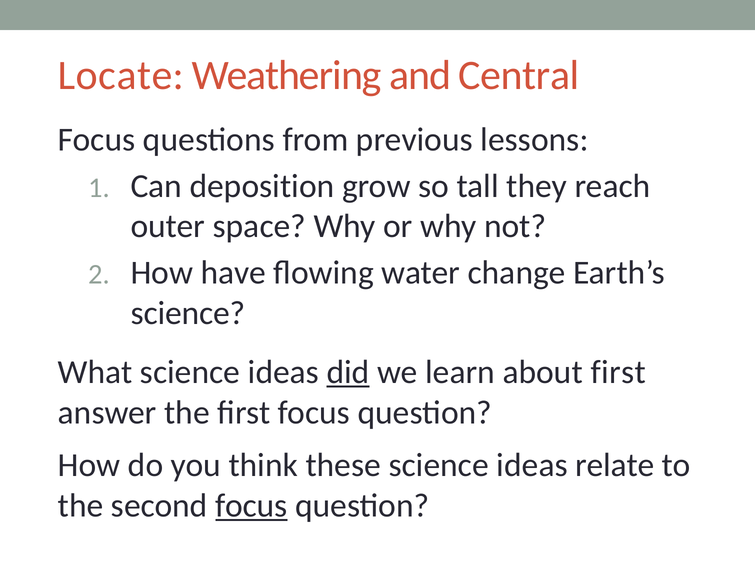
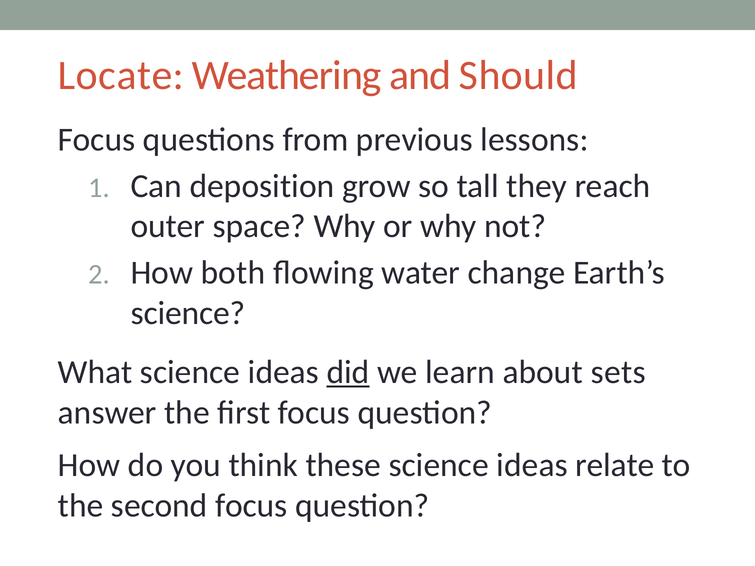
Central: Central -> Should (518, 75)
have: have -> both (233, 273)
about first: first -> sets (618, 372)
focus underline: present -> none (251, 506)
